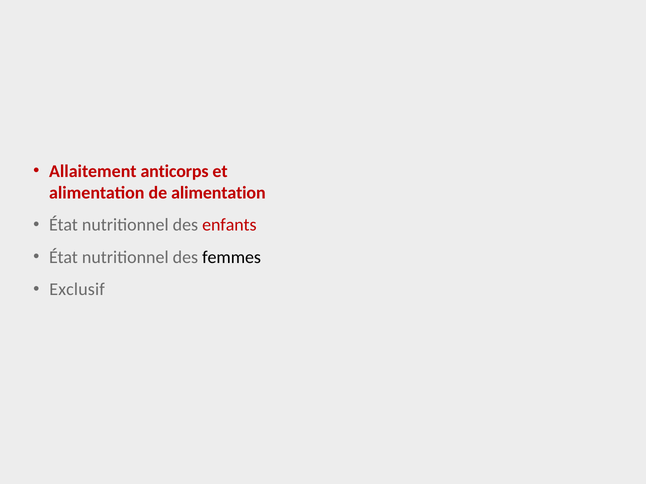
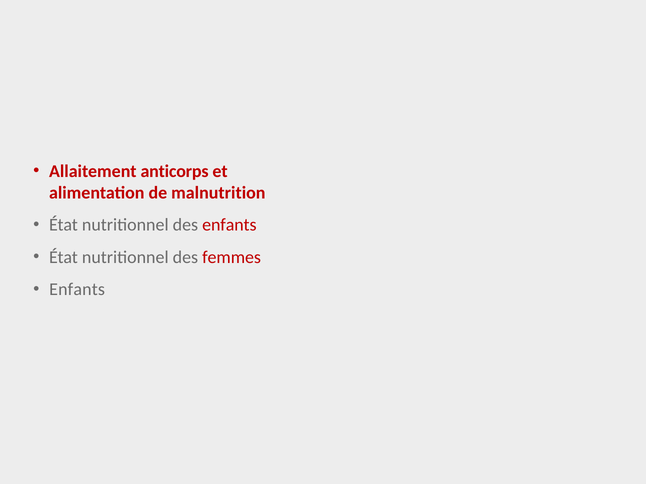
de alimentation: alimentation -> malnutrition (218, 193)
femmes colour: black -> red (232, 257)
Exclusif: Exclusif -> Enfants (77, 290)
